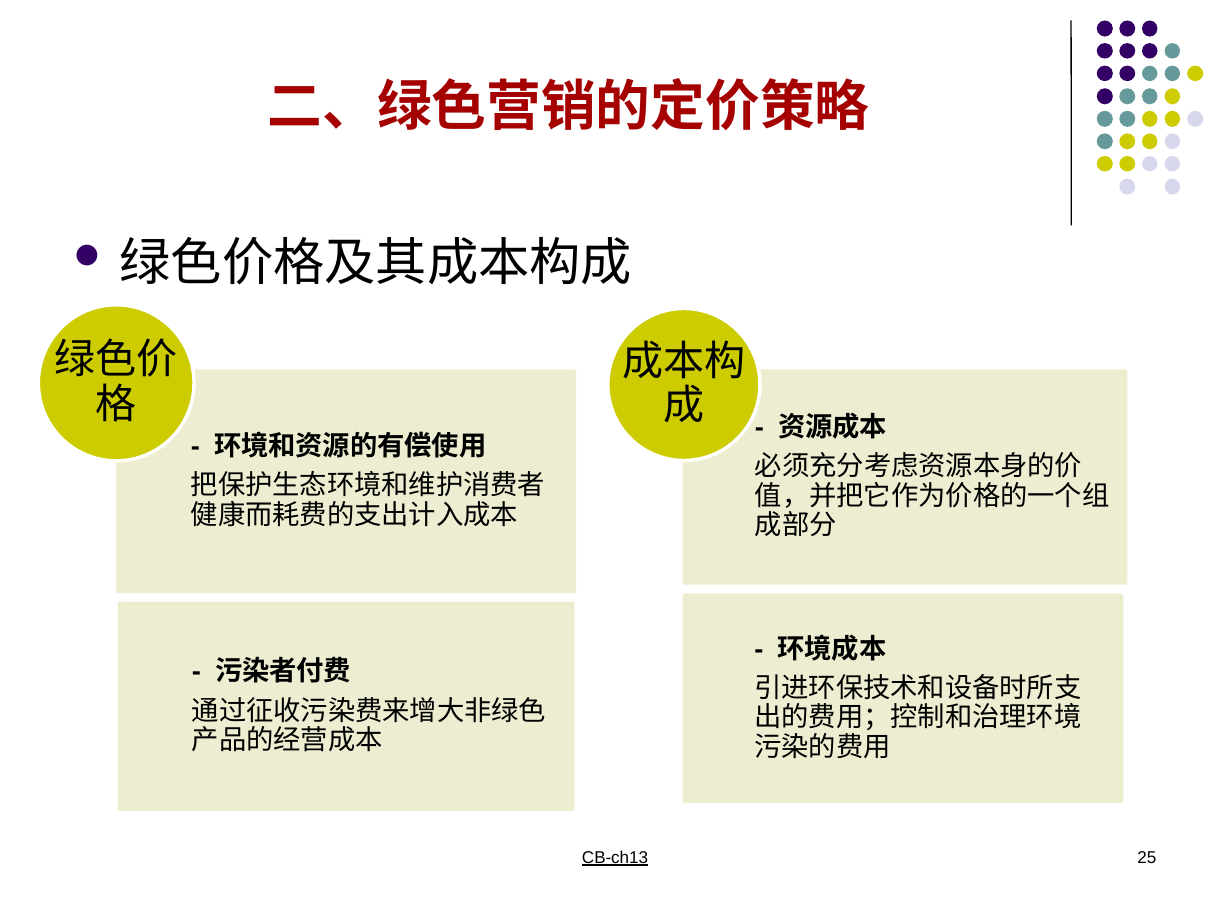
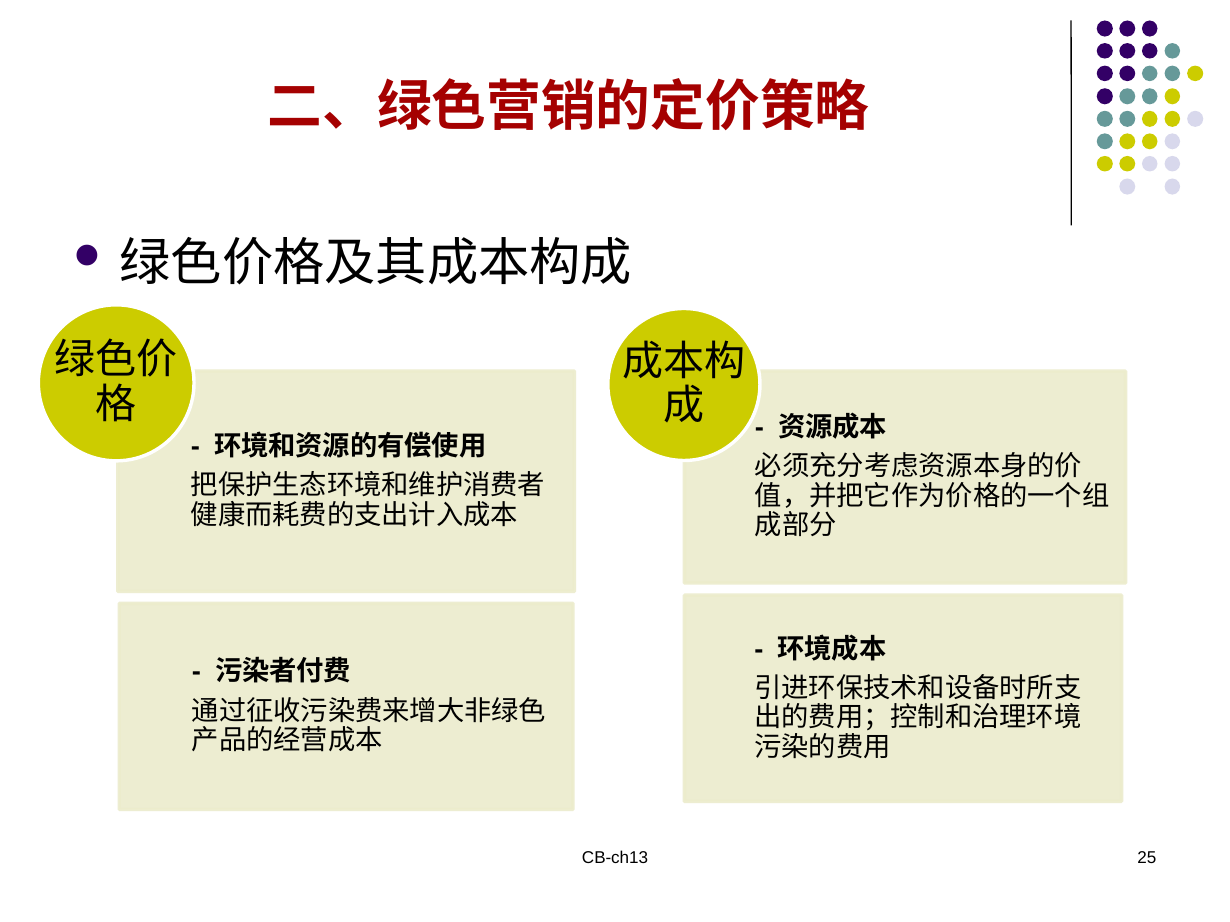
CB-ch13 underline: present -> none (615, 858)
